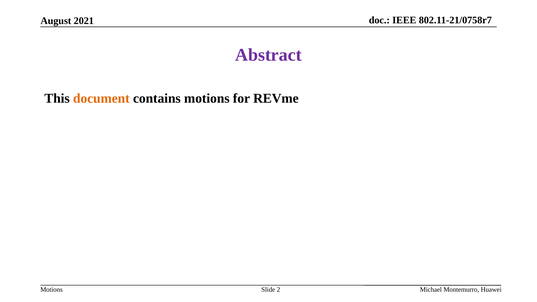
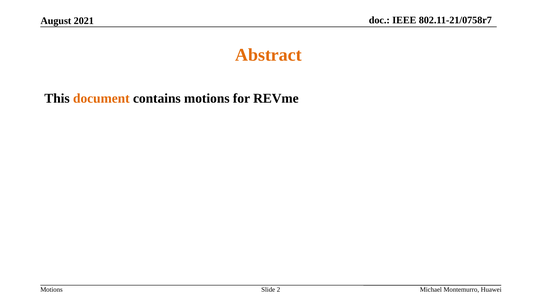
Abstract colour: purple -> orange (268, 55)
